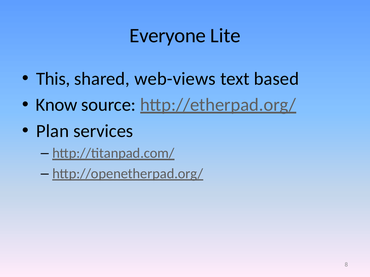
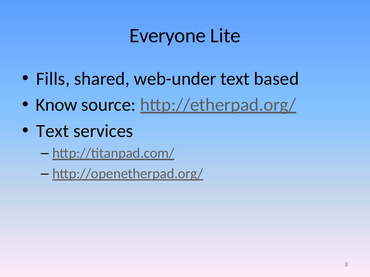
This: This -> Fills (53, 79)
web-views: web-views -> web-under (175, 79)
Plan: Plan -> Text (53, 131)
